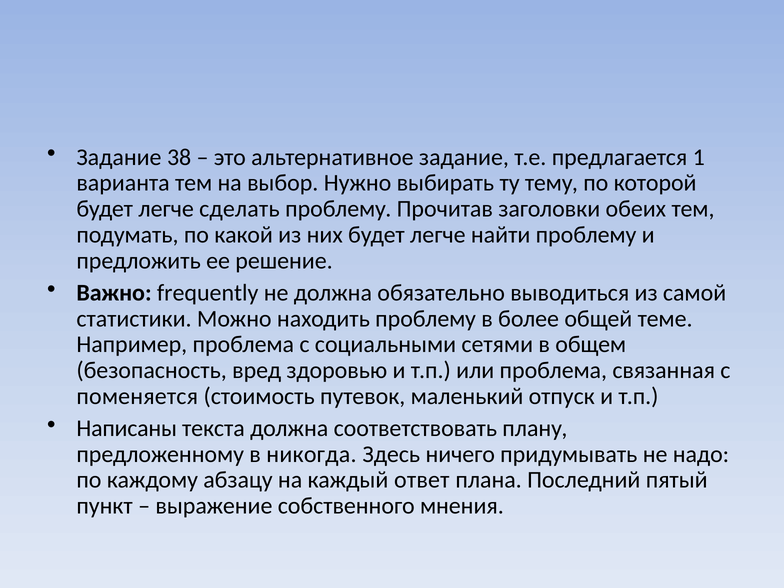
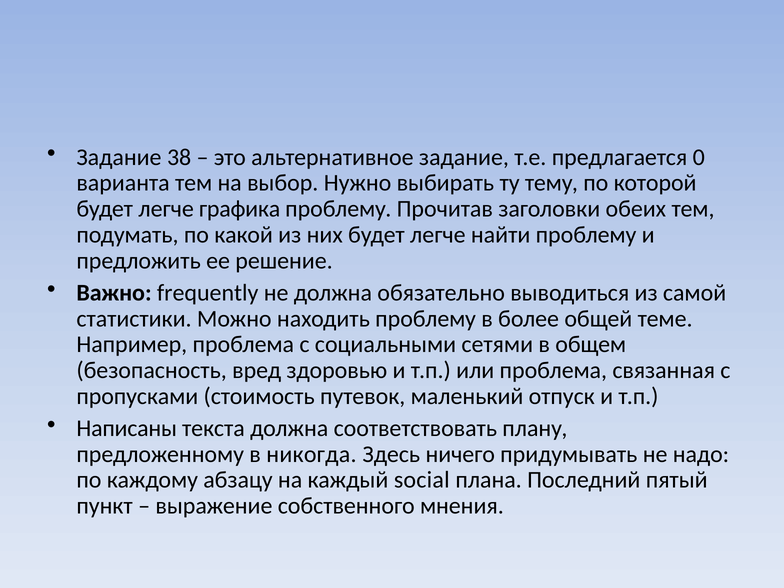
1: 1 -> 0 (699, 157)
сделать: сделать -> графика (240, 209)
поменяется: поменяется -> пропусками (137, 396)
ответ: ответ -> social (422, 480)
